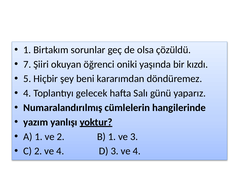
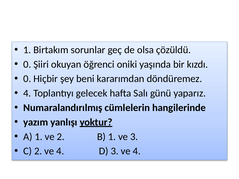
7: 7 -> 0 (27, 64)
5: 5 -> 0 (27, 79)
